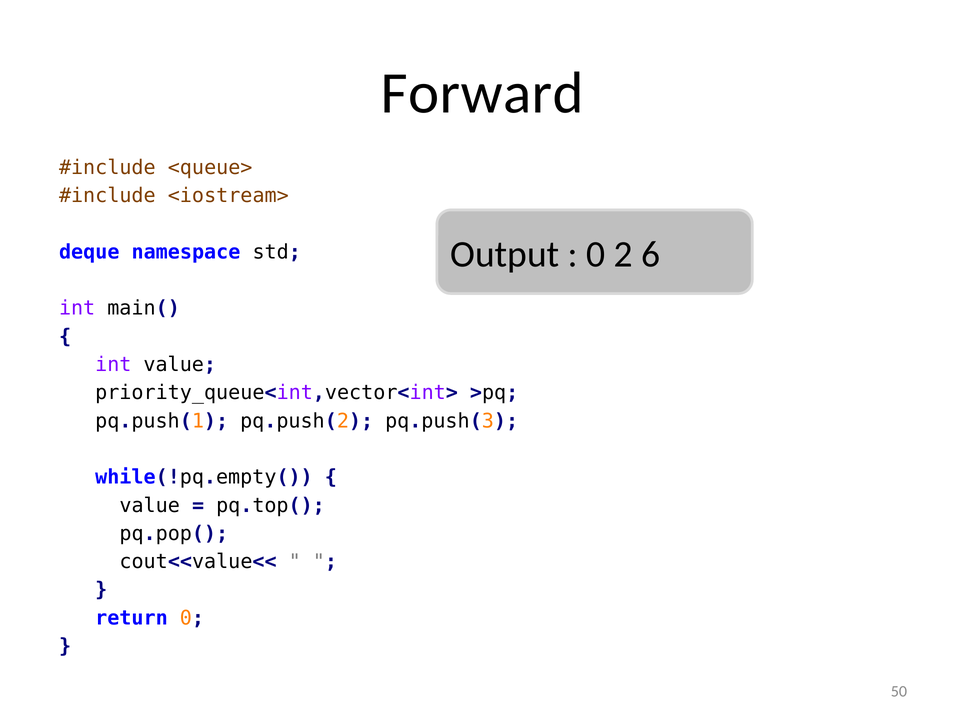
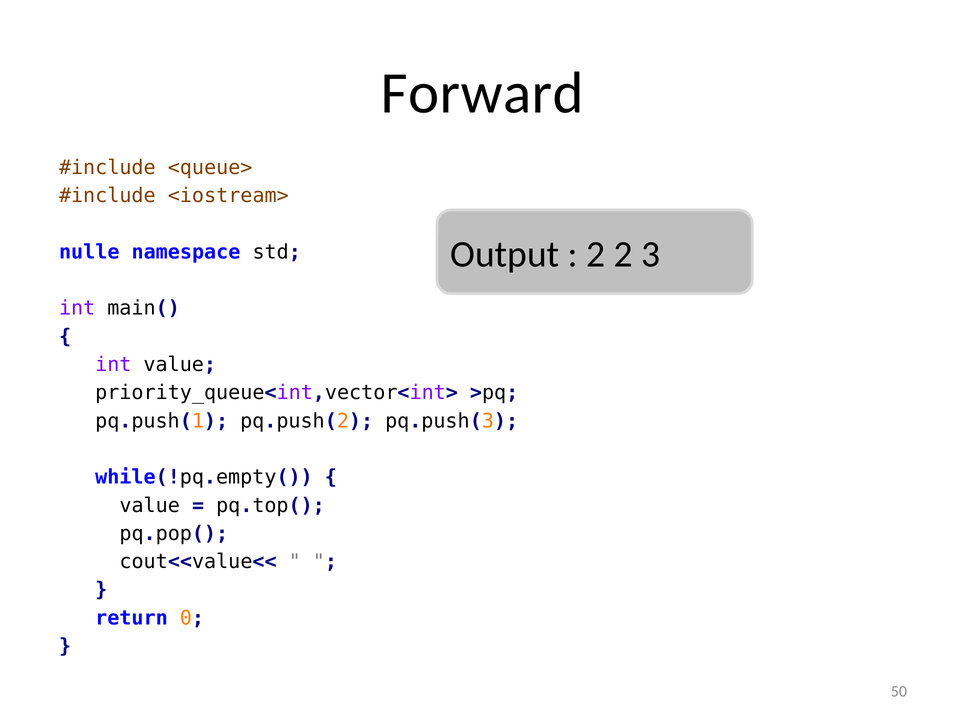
0: 0 -> 2 (596, 254)
6: 6 -> 3 (651, 254)
deque: deque -> nulle (89, 252)
